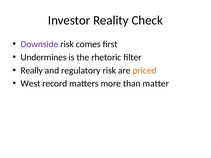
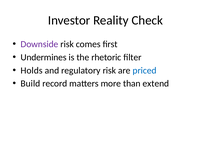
Really: Really -> Holds (32, 71)
priced colour: orange -> blue (145, 71)
West: West -> Build (30, 84)
matter: matter -> extend (156, 84)
